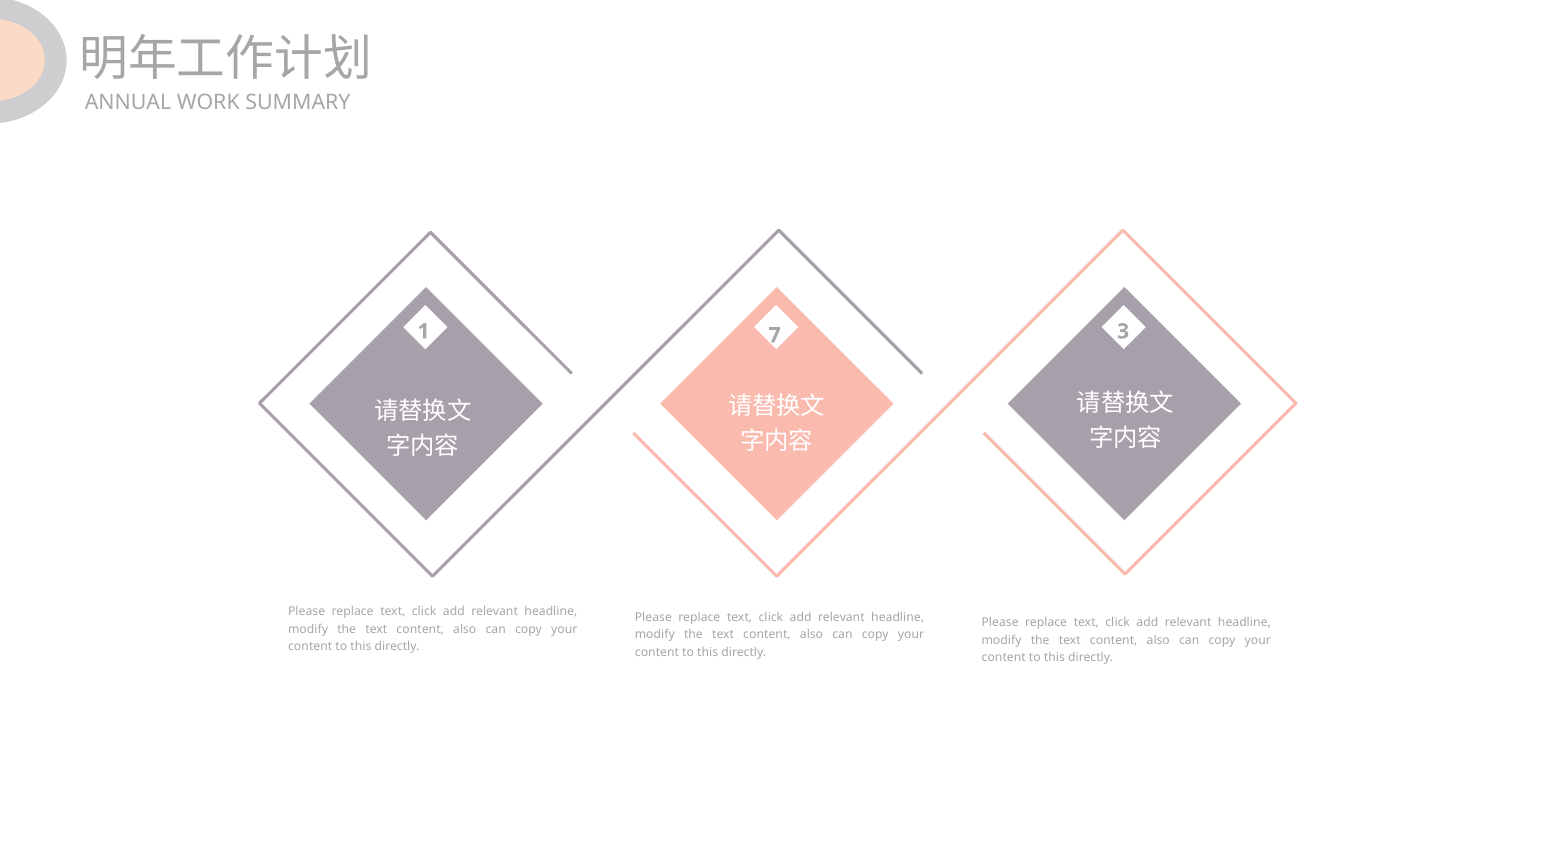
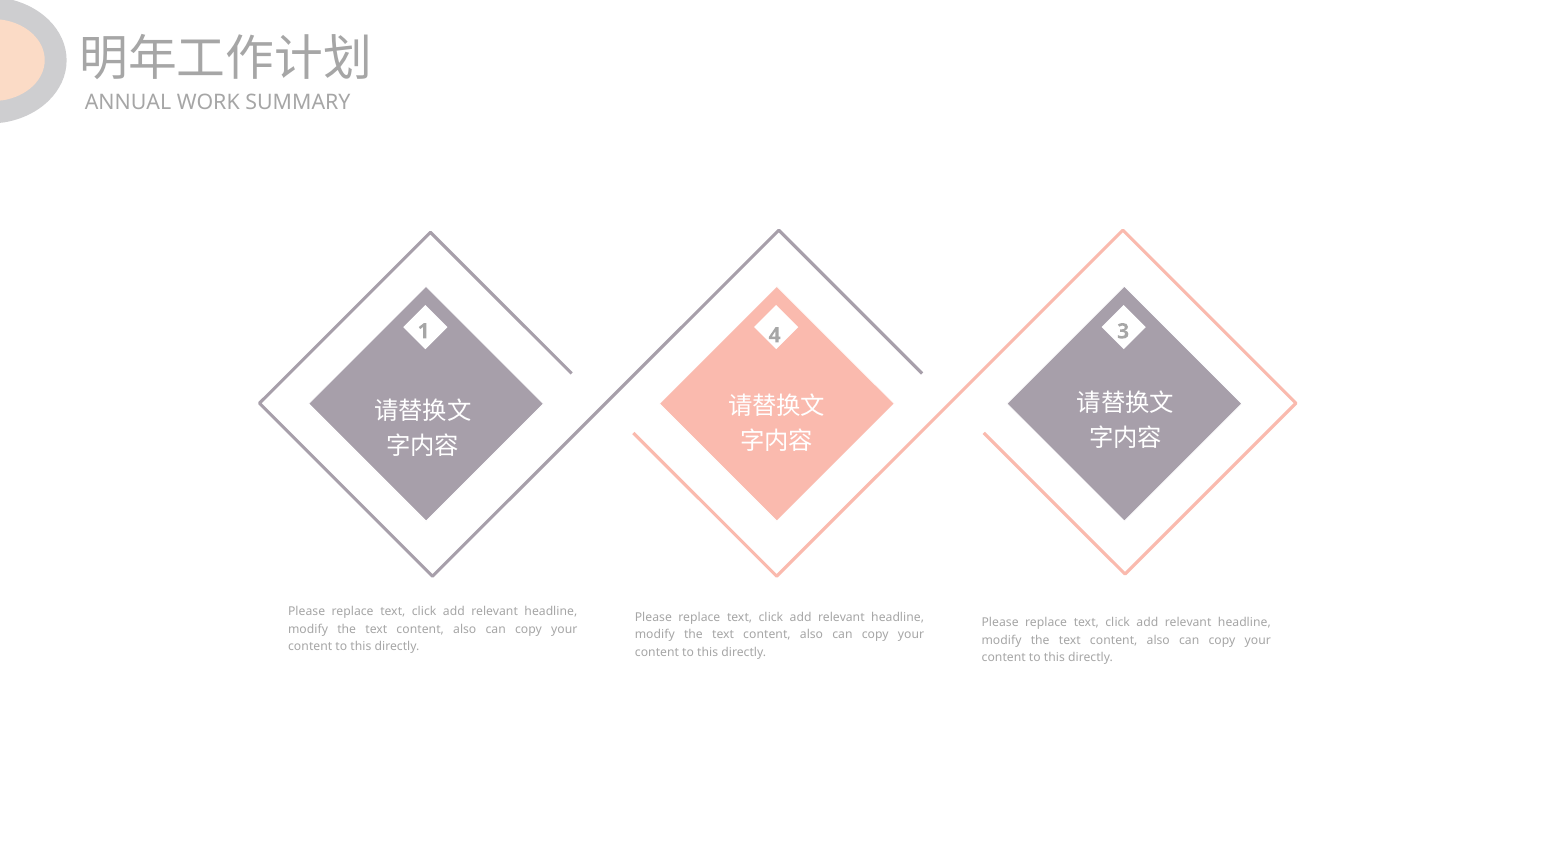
7: 7 -> 4 (775, 335)
